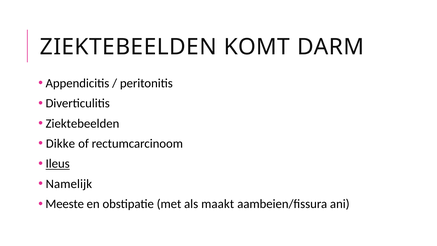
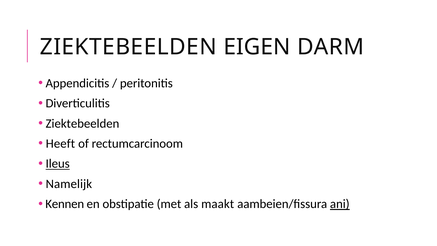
KOMT: KOMT -> EIGEN (257, 47)
Dikke: Dikke -> Heeft (60, 143)
Meeste: Meeste -> Kennen (65, 204)
ani underline: none -> present (340, 204)
